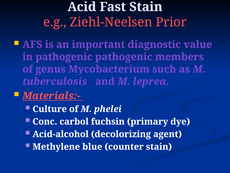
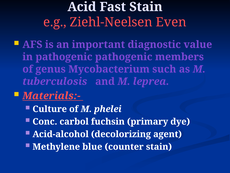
Prior: Prior -> Even (171, 22)
